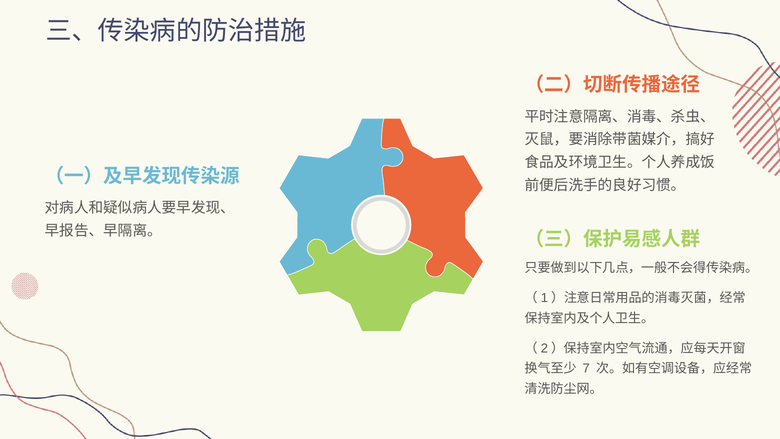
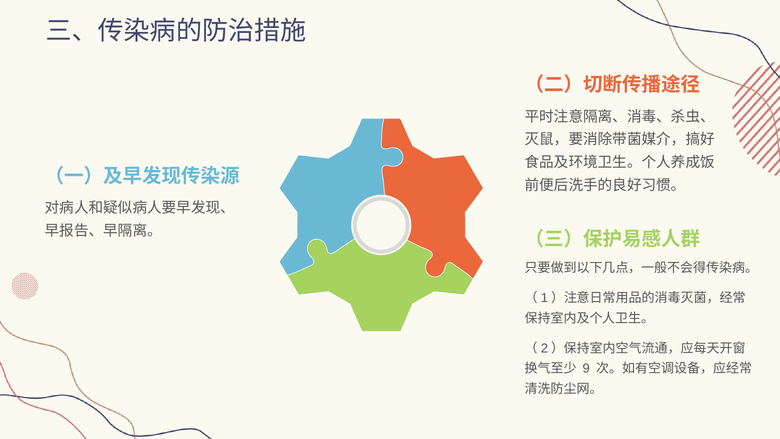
7: 7 -> 9 (586, 368)
